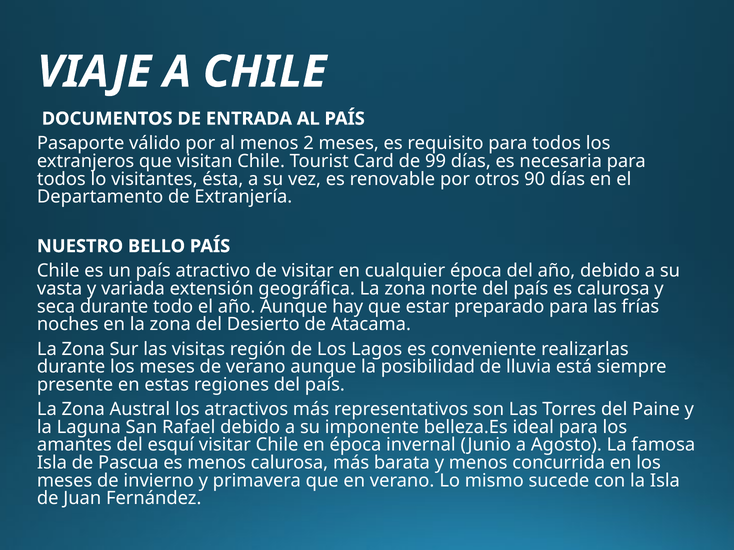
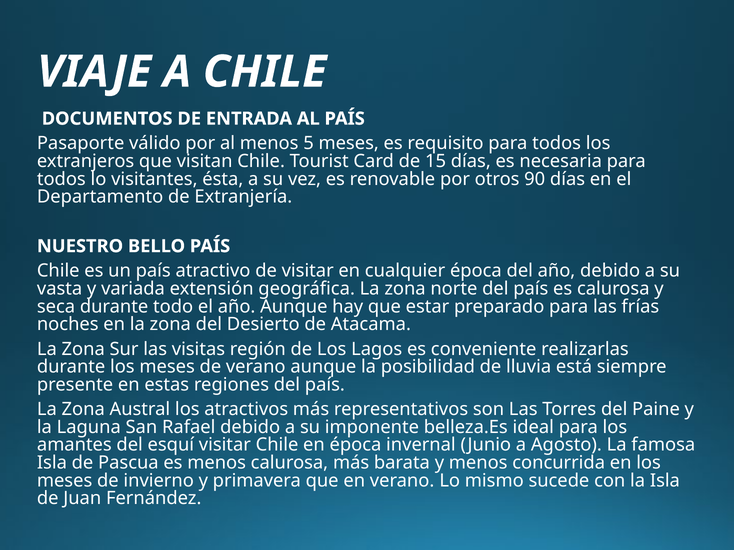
2: 2 -> 5 (309, 143)
99: 99 -> 15 (436, 161)
